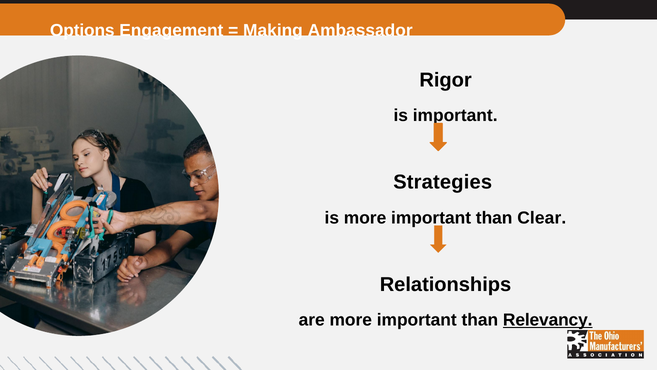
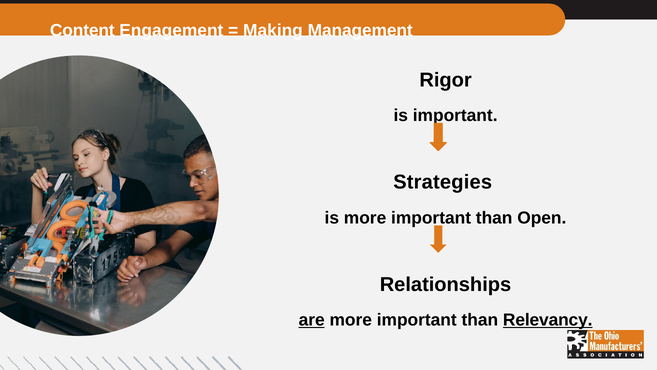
Options: Options -> Content (82, 31)
Ambassador: Ambassador -> Management (360, 31)
Clear: Clear -> Open (542, 218)
are underline: none -> present (312, 320)
